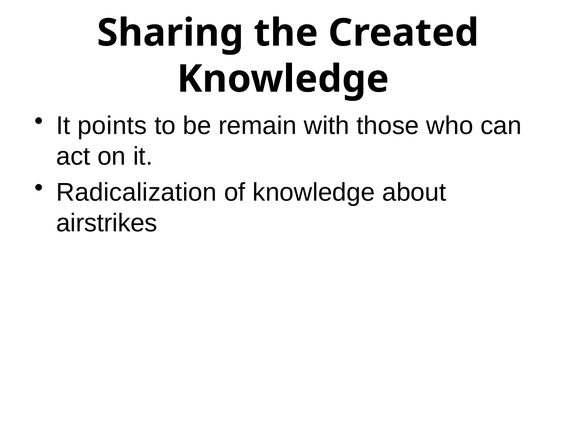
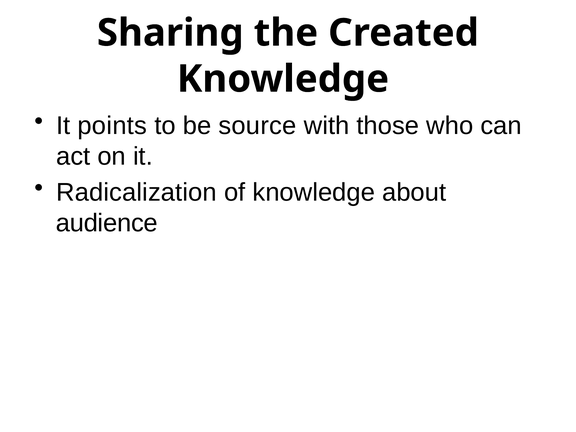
remain: remain -> source (257, 126)
airstrikes: airstrikes -> audience (107, 223)
